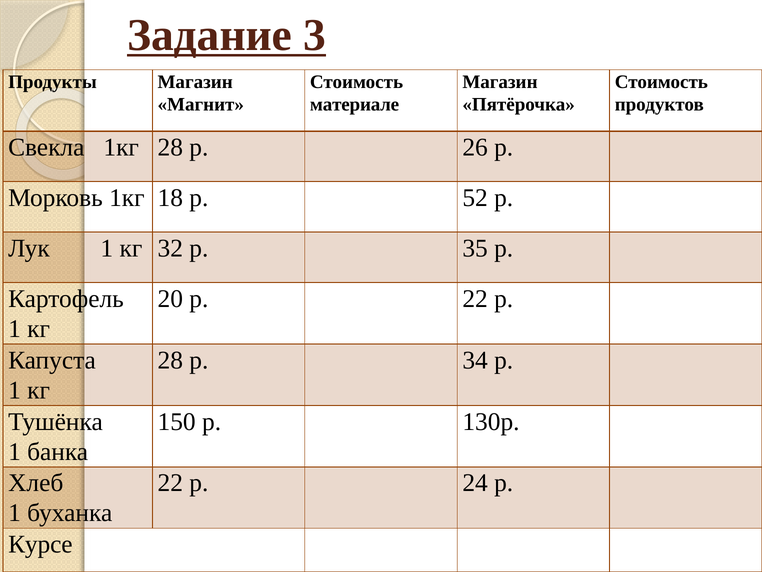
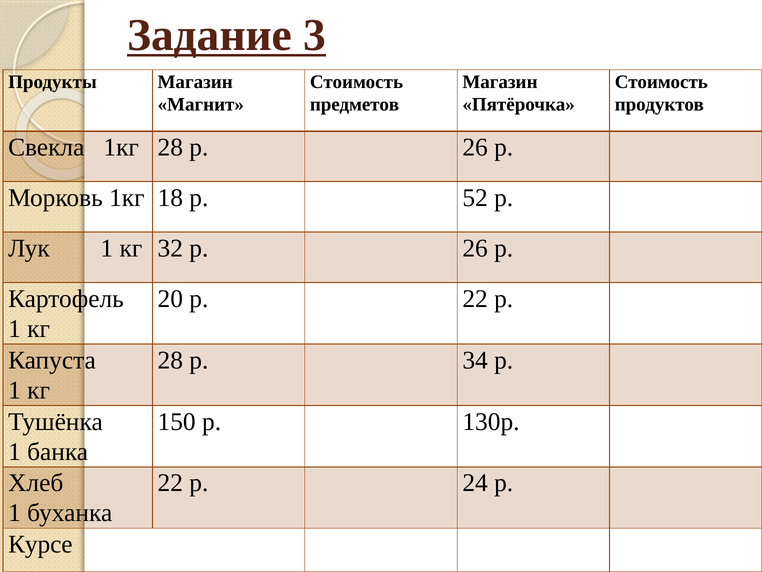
материале: материале -> предметов (355, 104)
32 р 35: 35 -> 26 (475, 248)
